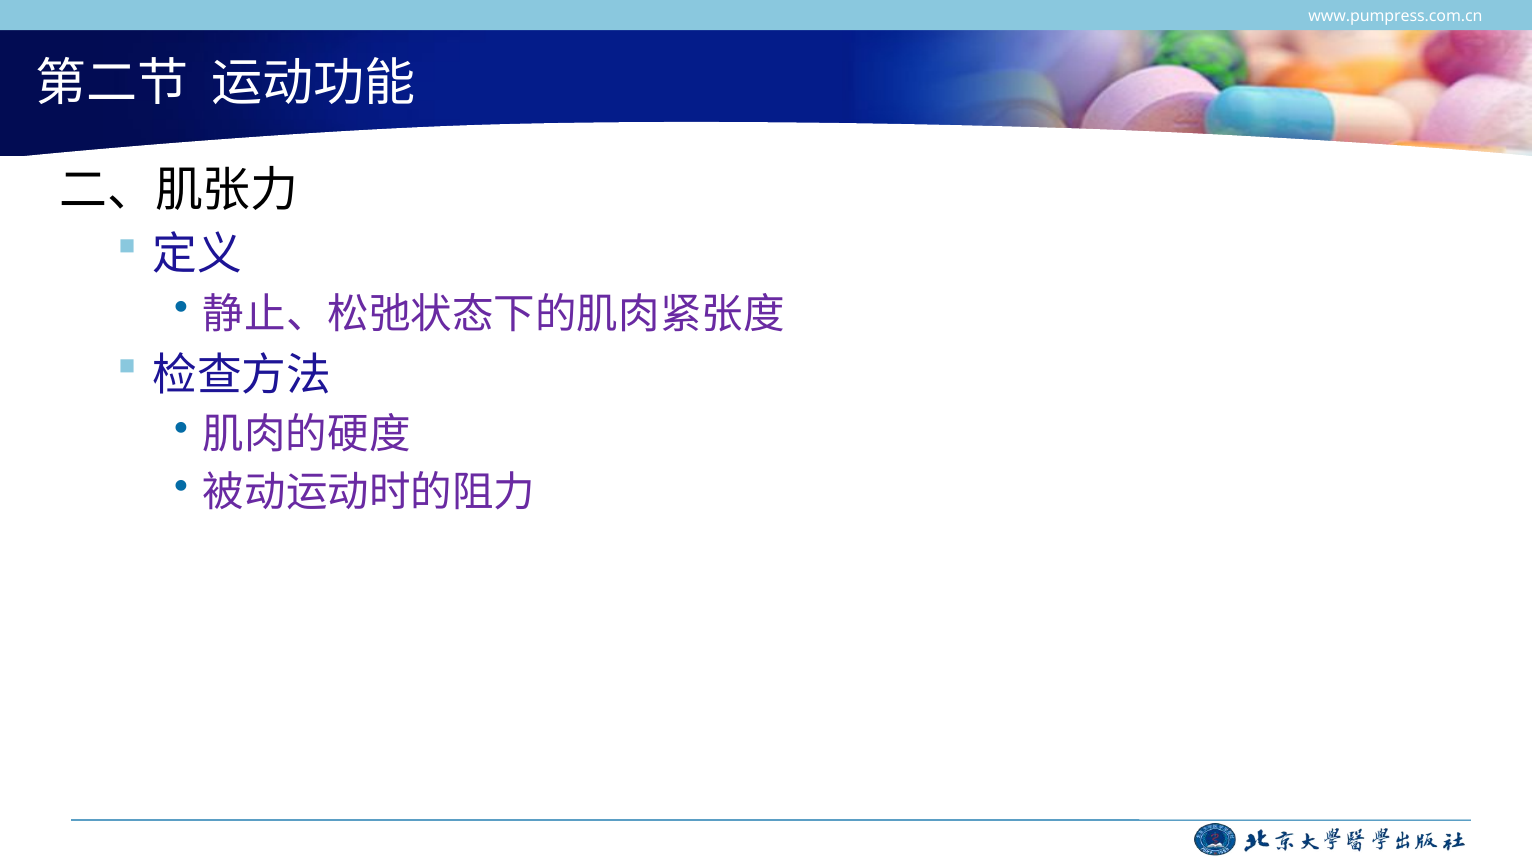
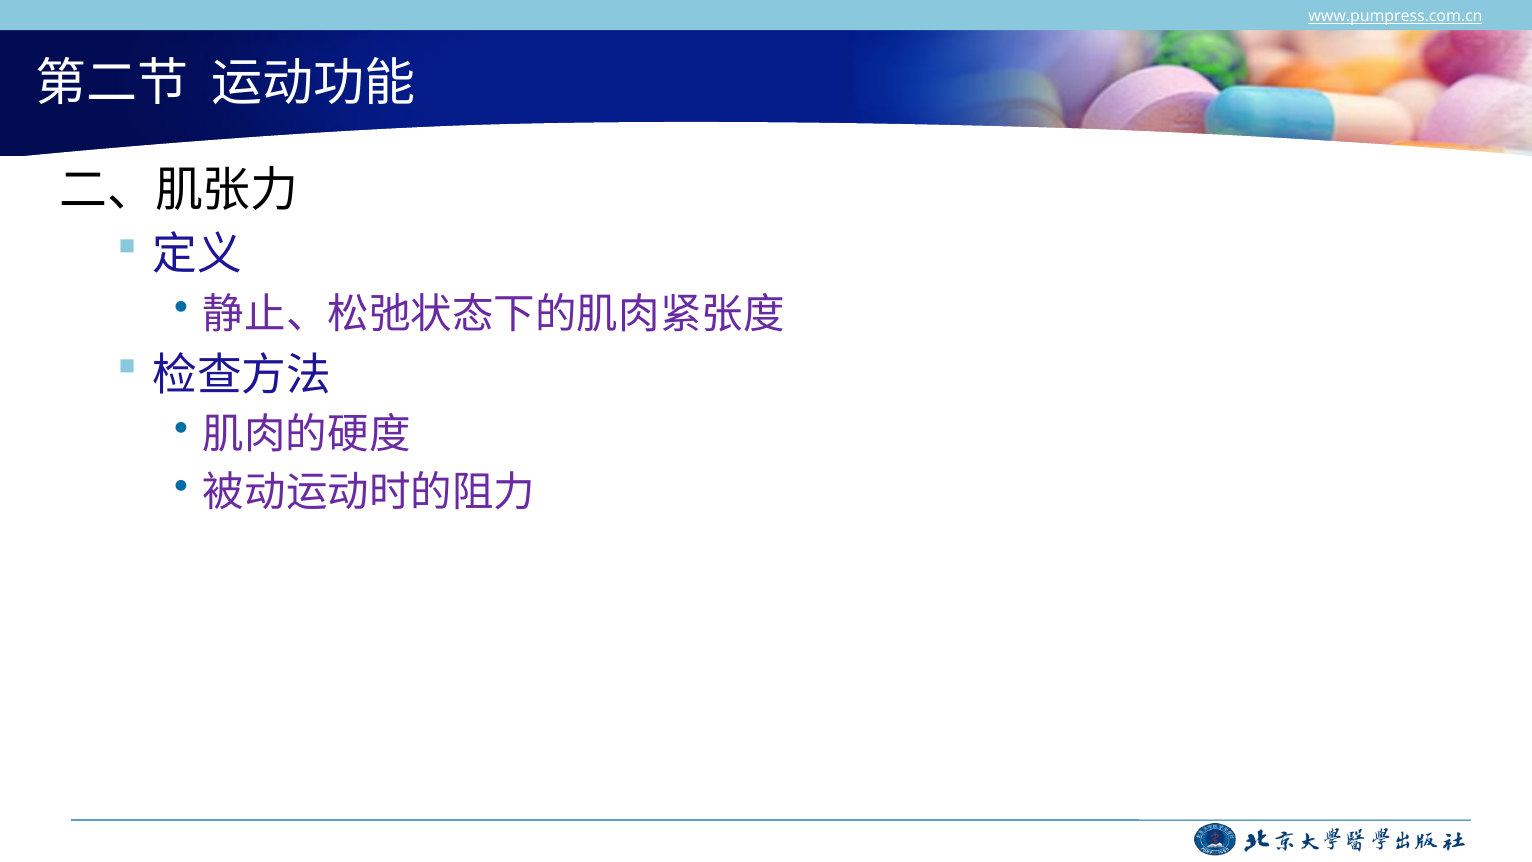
www.pumpress.com.cn underline: none -> present (1395, 16)
